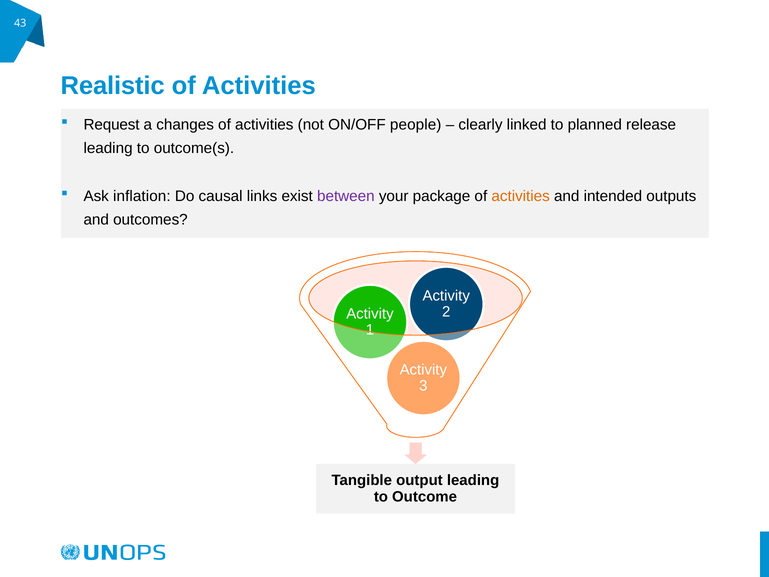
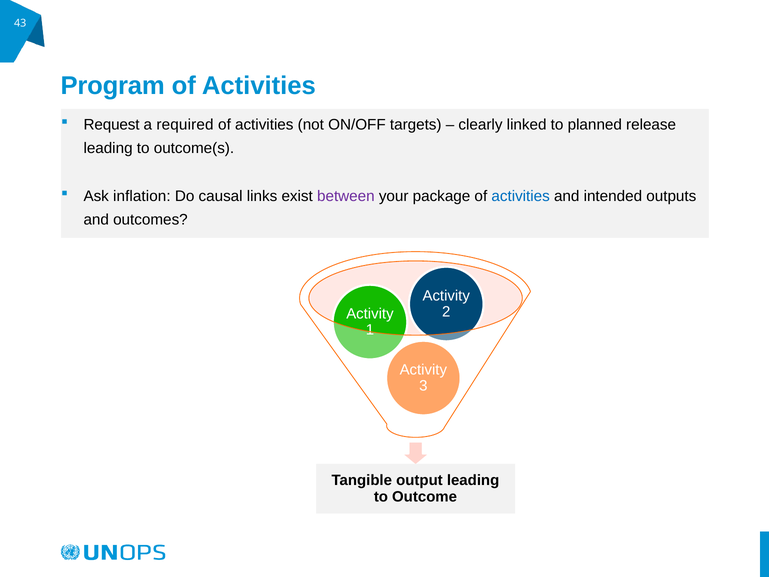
Realistic: Realistic -> Program (113, 86)
changes: changes -> required (185, 125)
people: people -> targets (416, 125)
activities colour: orange -> blue (521, 196)
